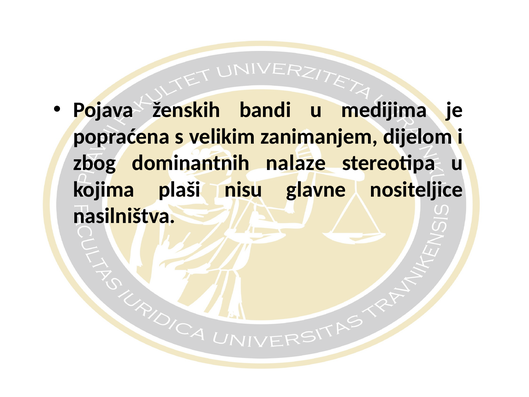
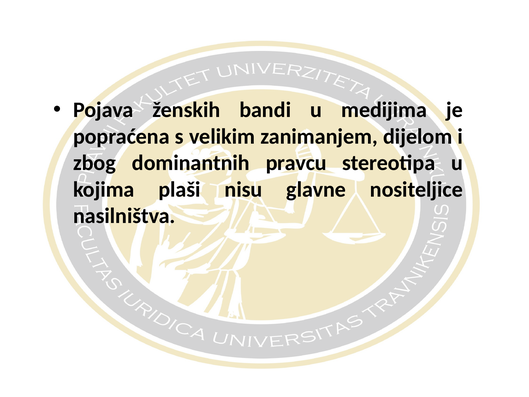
nalaze: nalaze -> pravcu (296, 163)
